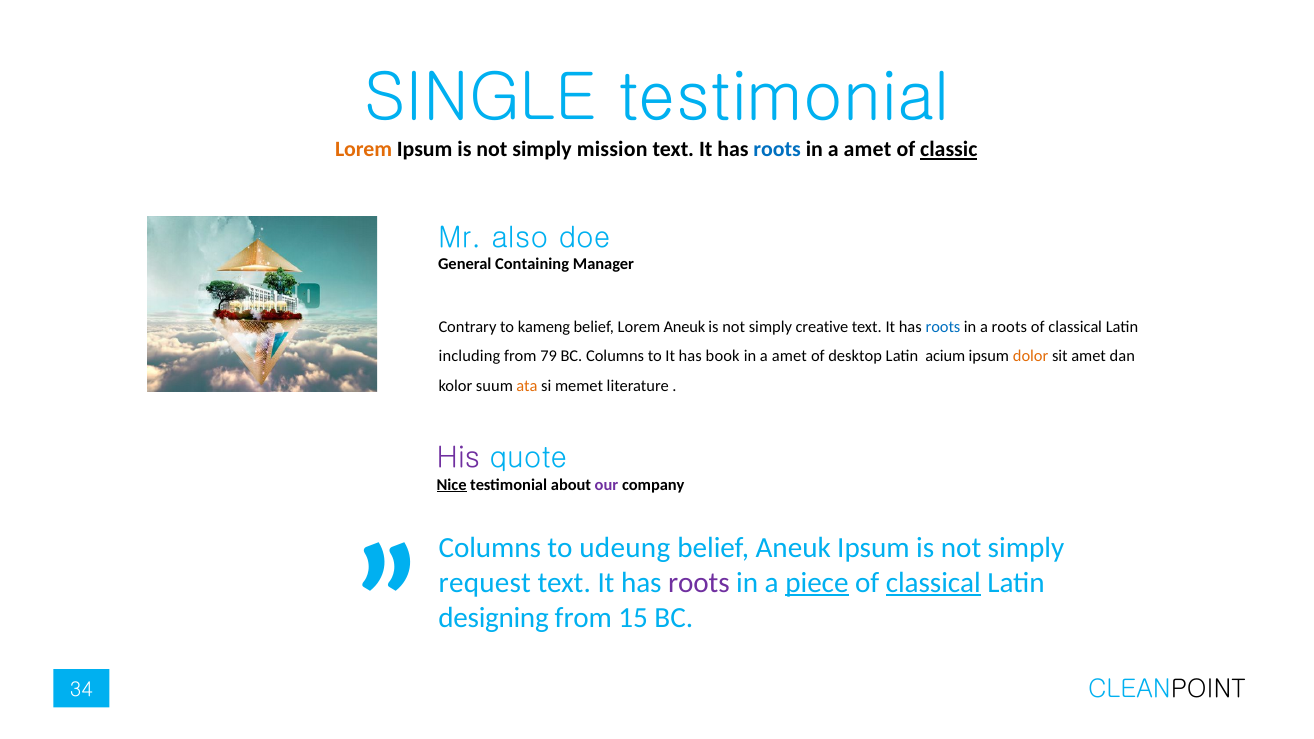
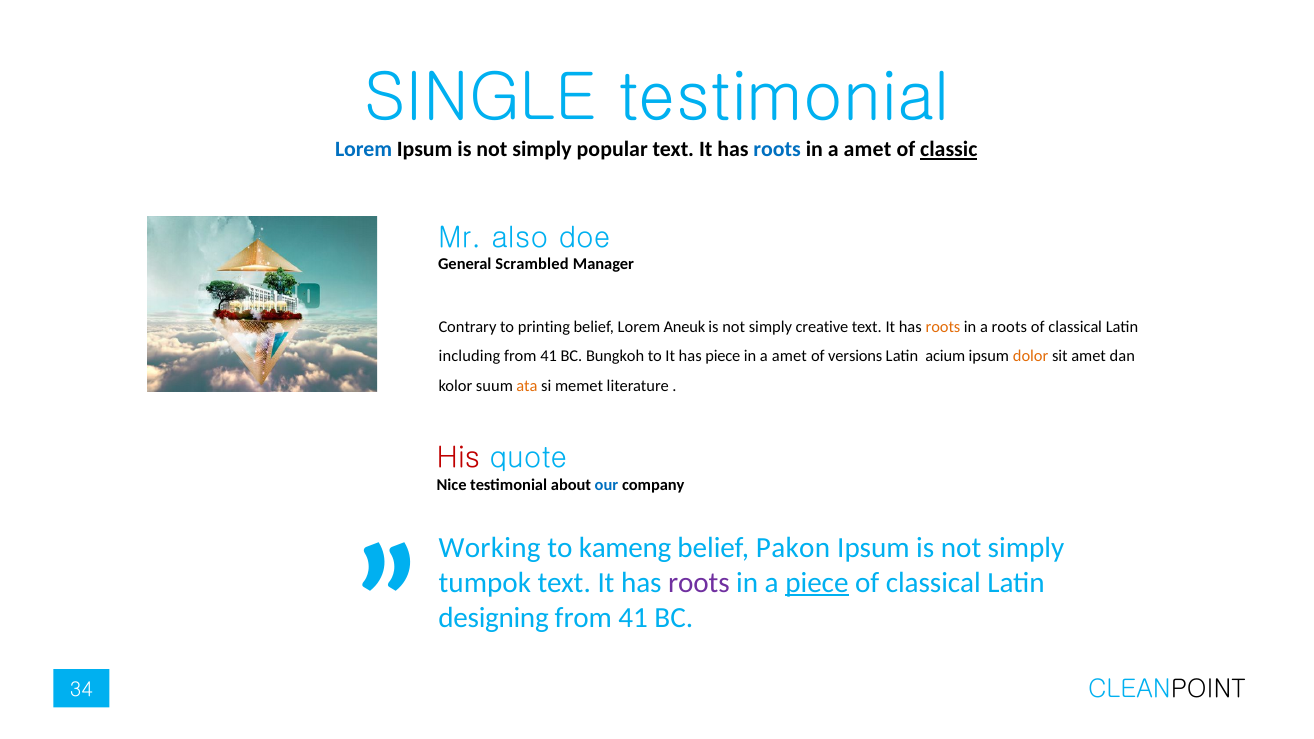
Lorem colour: orange -> blue (364, 150)
mission: mission -> popular (612, 150)
Containing: Containing -> Scrambled (532, 264)
kameng: kameng -> printing (544, 327)
roots colour: blue -> orange (943, 327)
79: 79 -> 41 (549, 357)
BC Columns: Columns -> Bungkoh (615, 357)
has book: book -> piece (723, 357)
desktop: desktop -> versions (855, 357)
His colour: purple -> red (458, 458)
Nice underline: present -> none (452, 485)
our colour: purple -> blue (607, 485)
Columns: Columns -> Working (490, 548)
udeung: udeung -> kameng (625, 548)
belief Aneuk: Aneuk -> Pakon (793, 548)
request: request -> tumpok (485, 583)
classical underline: present -> none (933, 583)
15: 15 -> 41 (633, 618)
